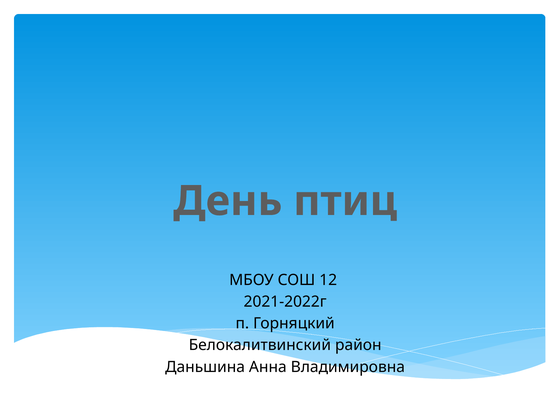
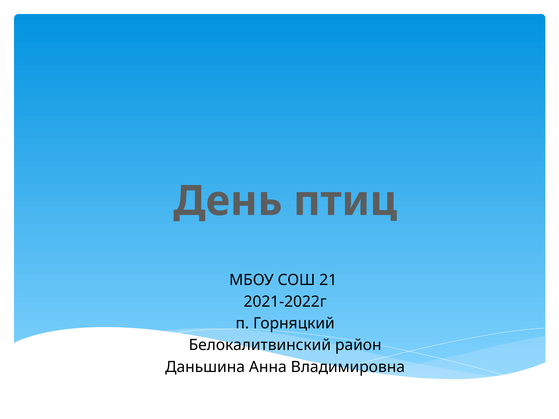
12: 12 -> 21 (328, 280)
